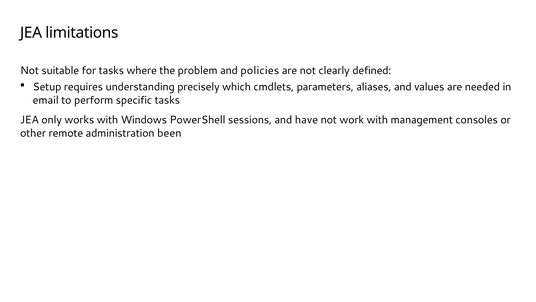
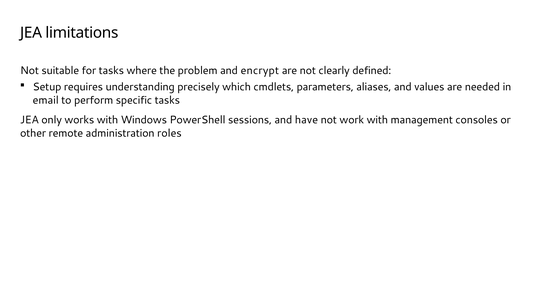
policies: policies -> encrypt (260, 70)
been: been -> roles (169, 133)
